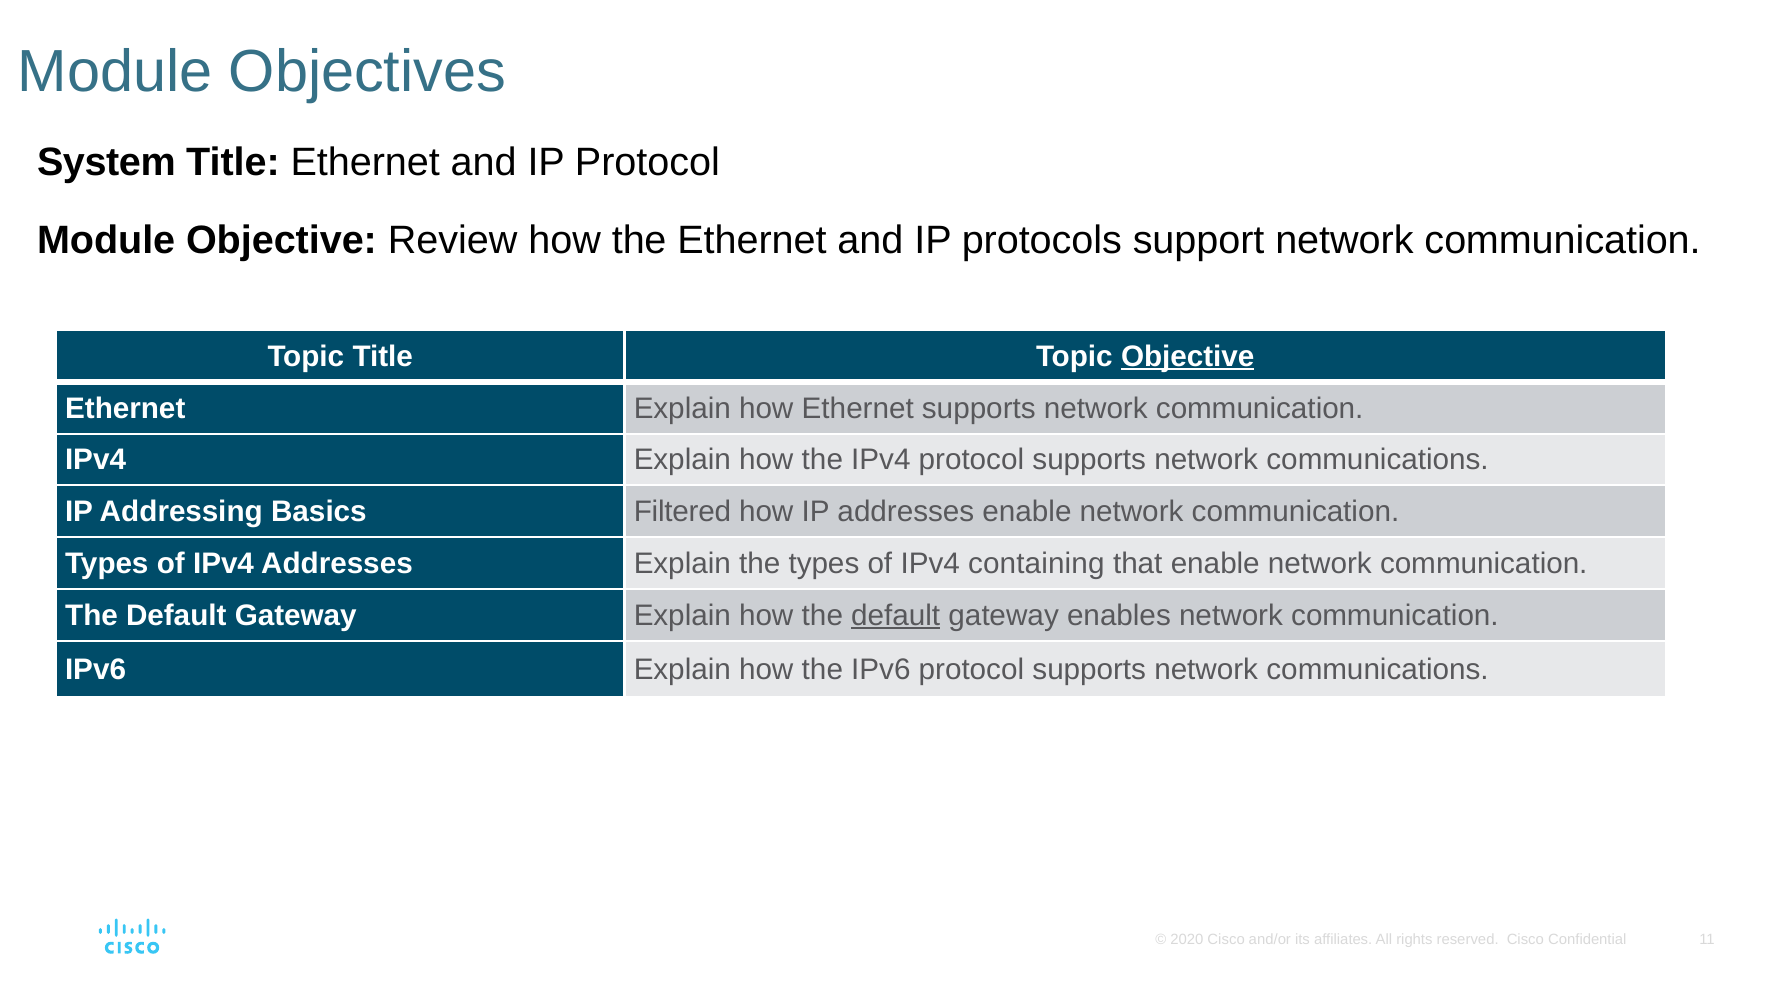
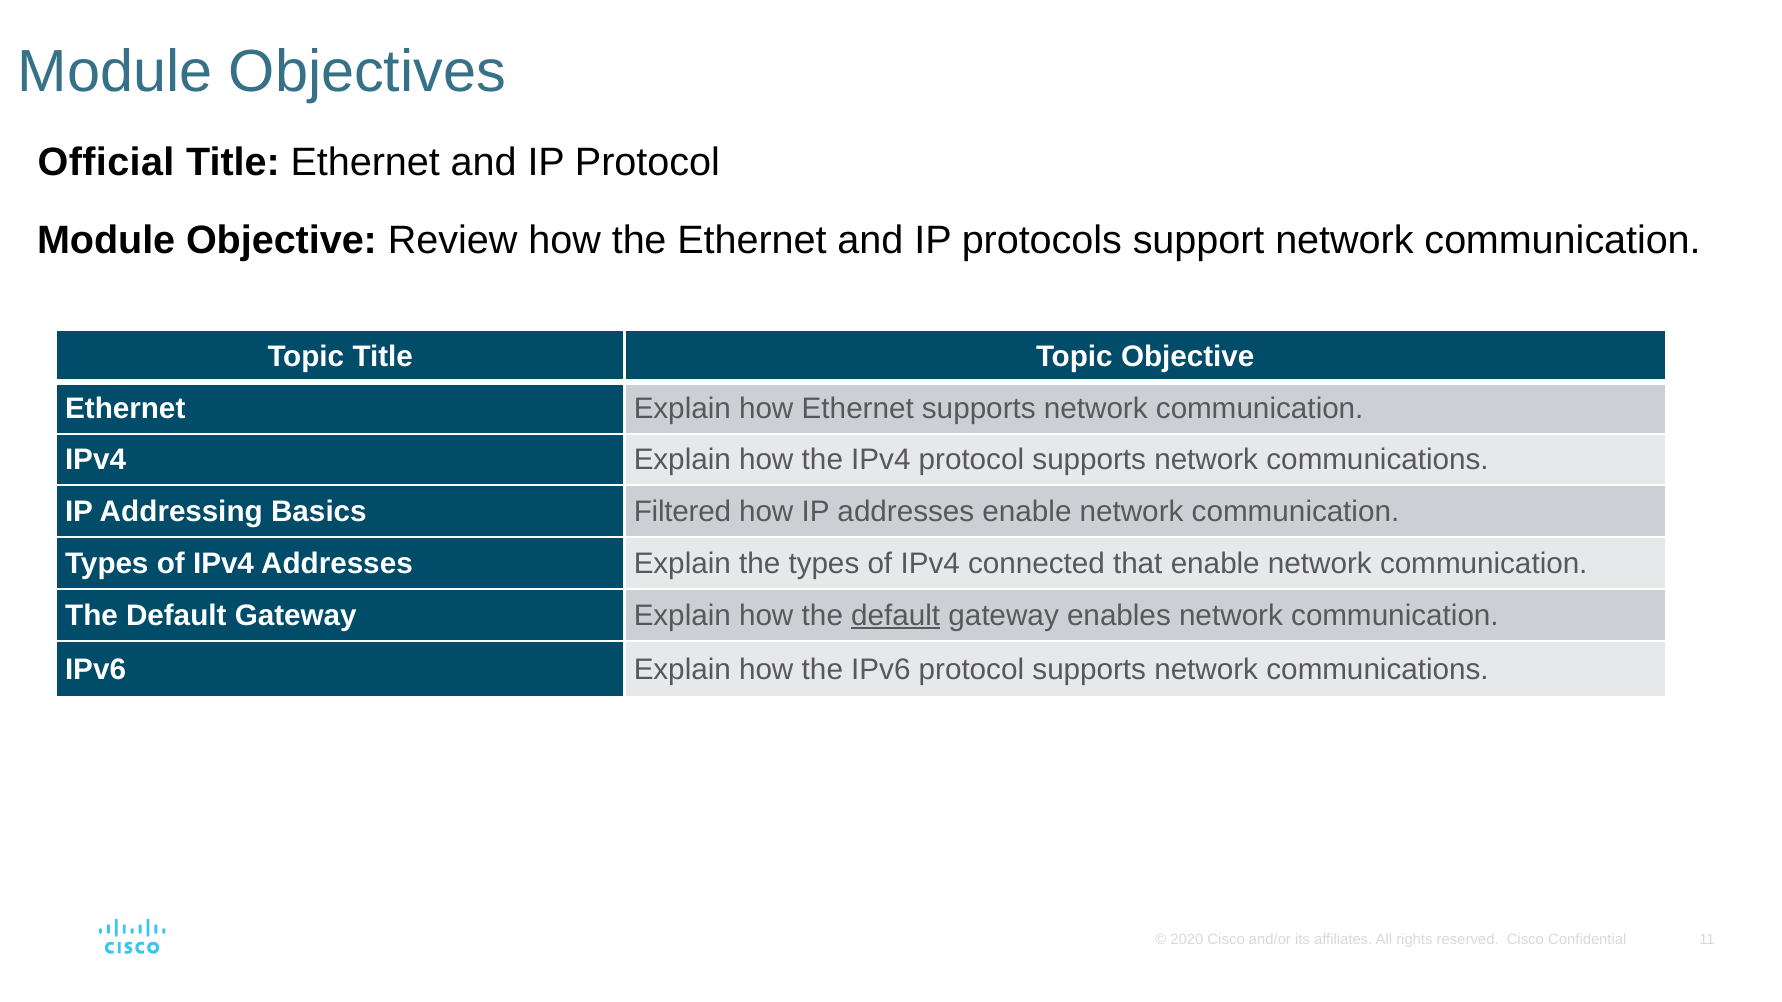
System: System -> Official (106, 163)
Objective underline: present -> none (1188, 357)
containing: containing -> connected (1036, 564)
